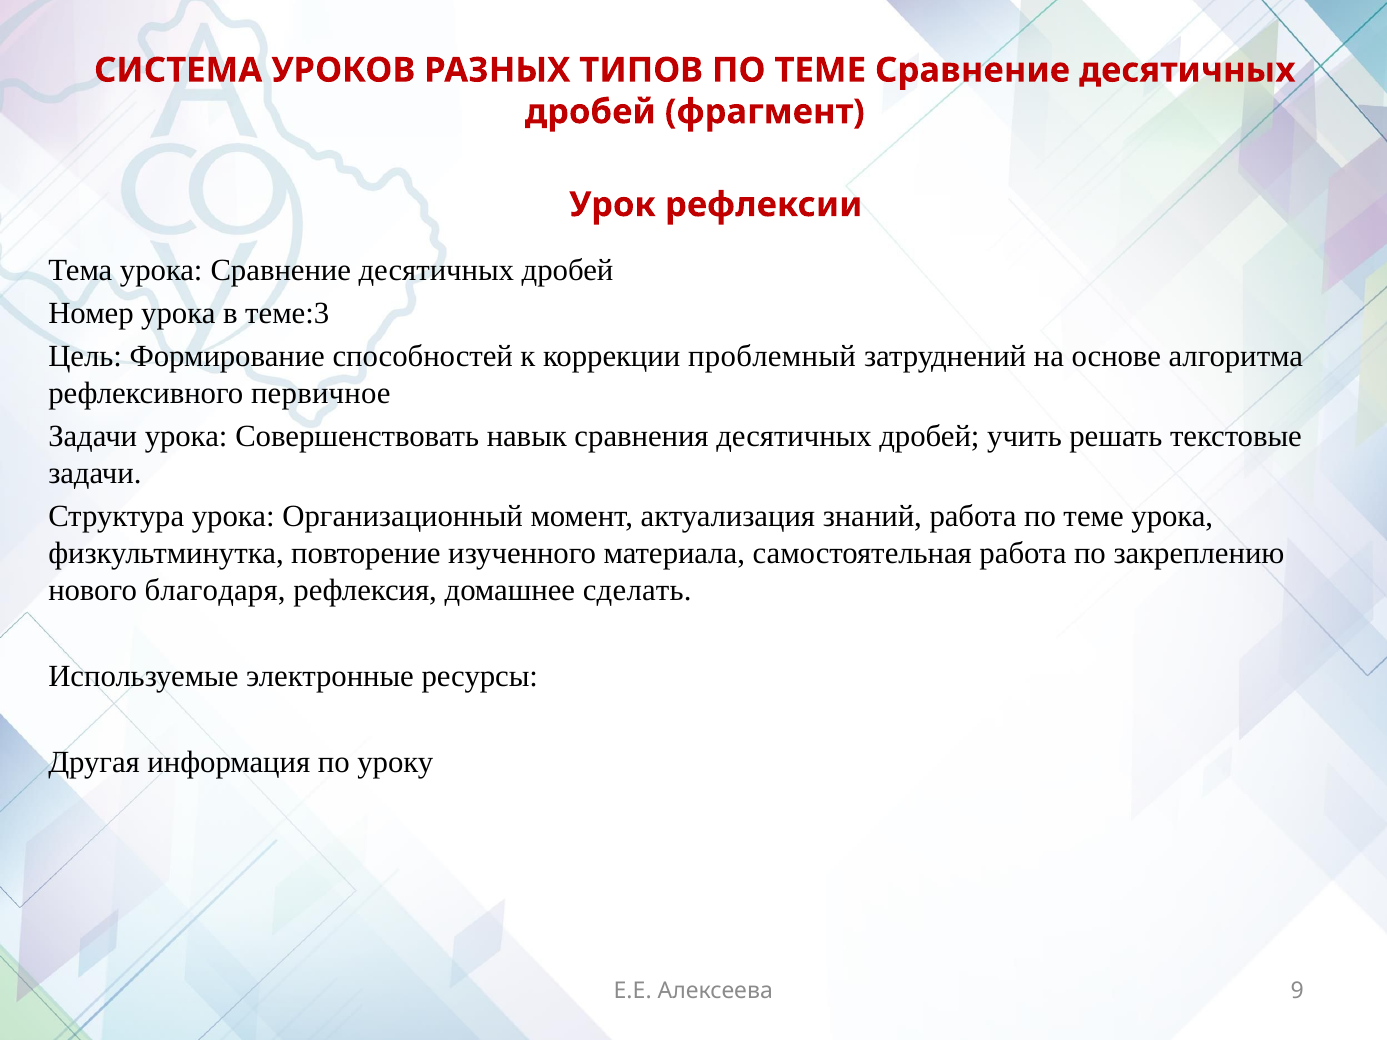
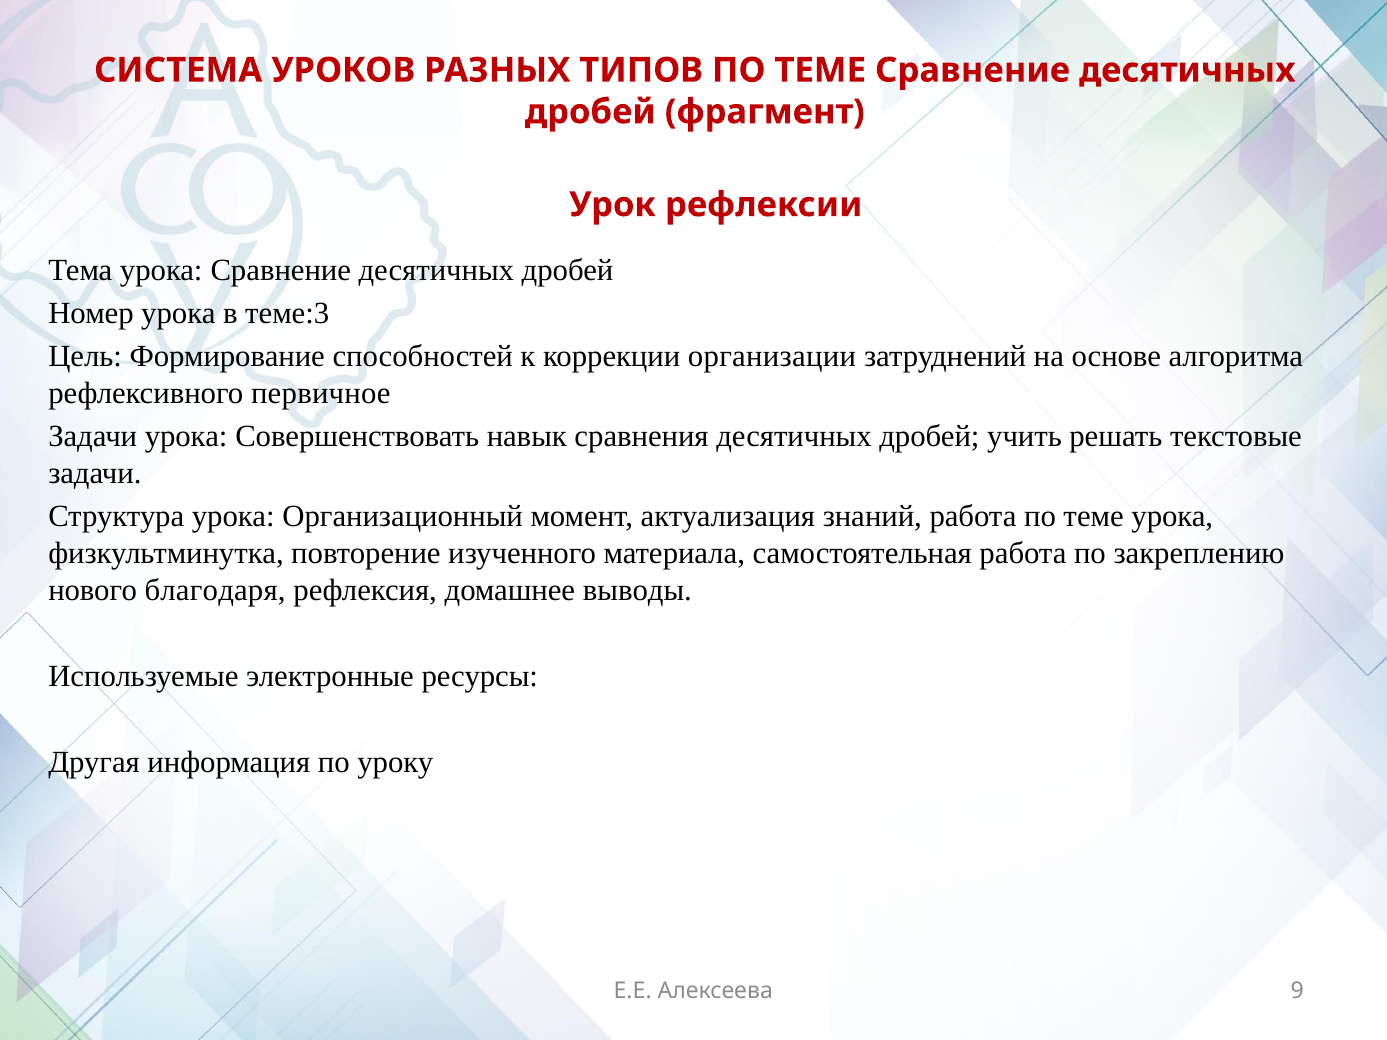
проблемный: проблемный -> организации (772, 357)
сделать: сделать -> выводы (637, 591)
